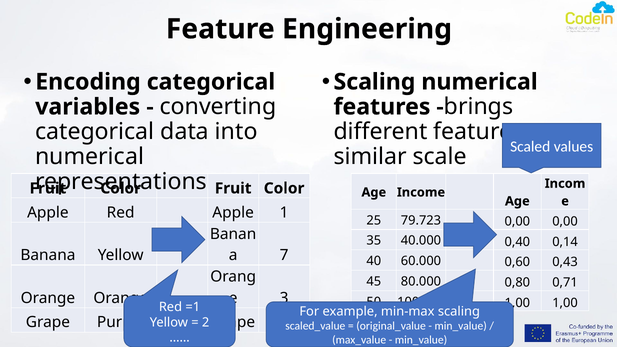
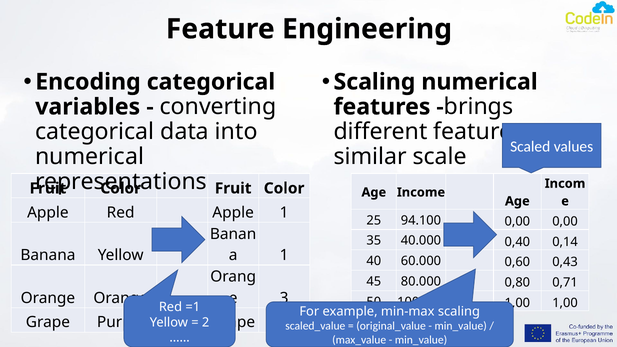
79.723: 79.723 -> 94.100 (421, 220)
a 7: 7 -> 1 (284, 255)
